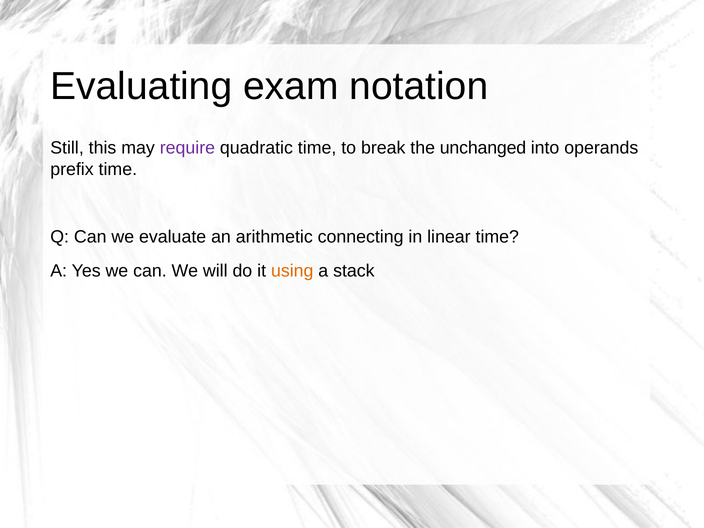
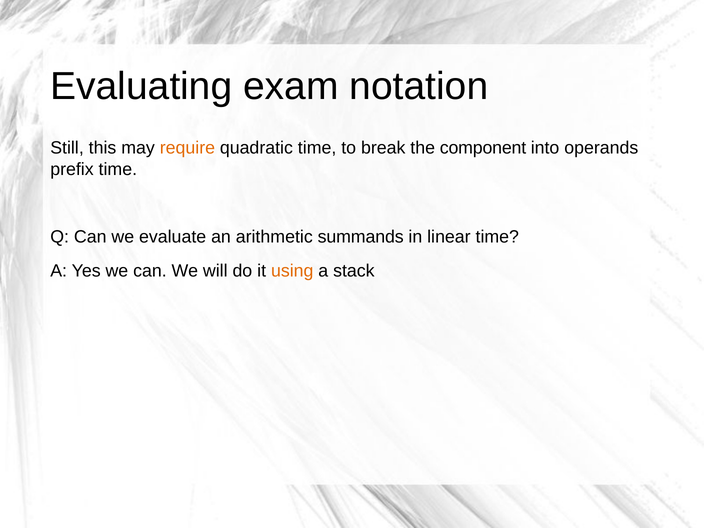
require colour: purple -> orange (187, 148)
unchanged: unchanged -> component (483, 148)
connecting: connecting -> summands (361, 237)
